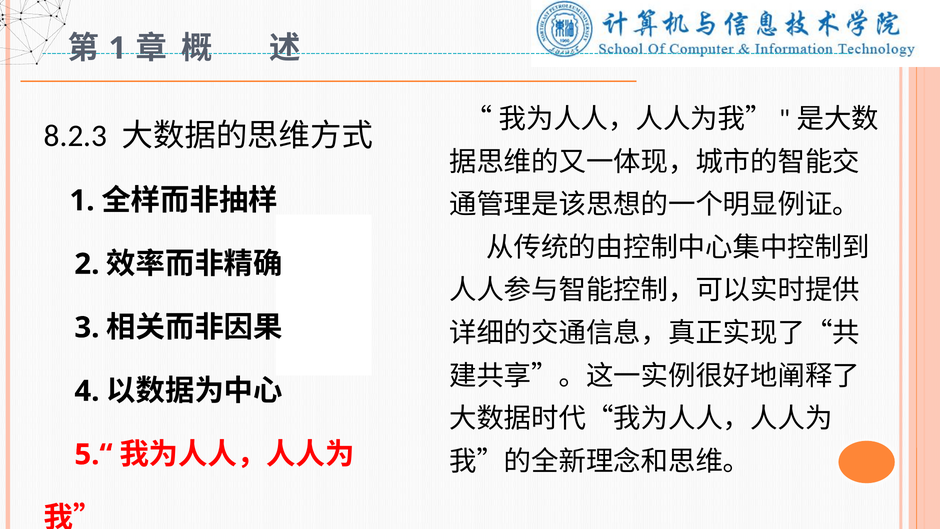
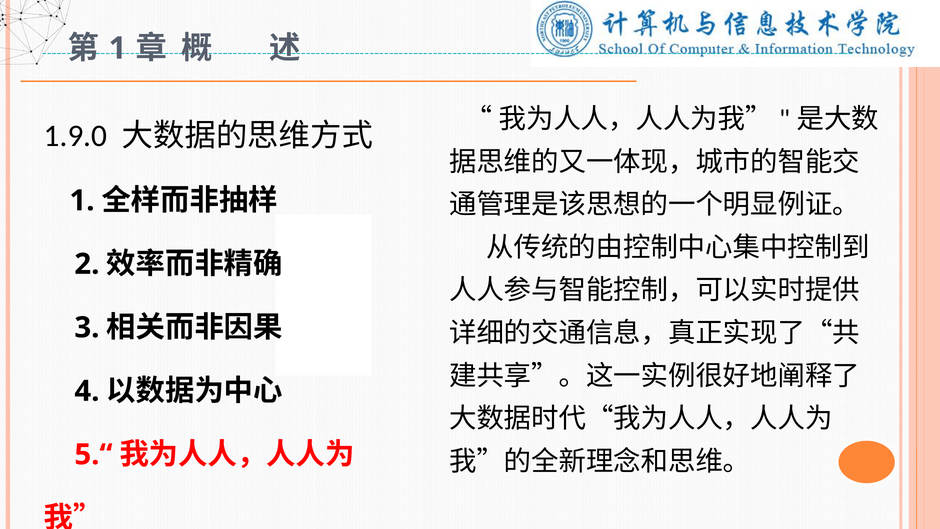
8.2.3: 8.2.3 -> 1.9.0 (76, 136)
